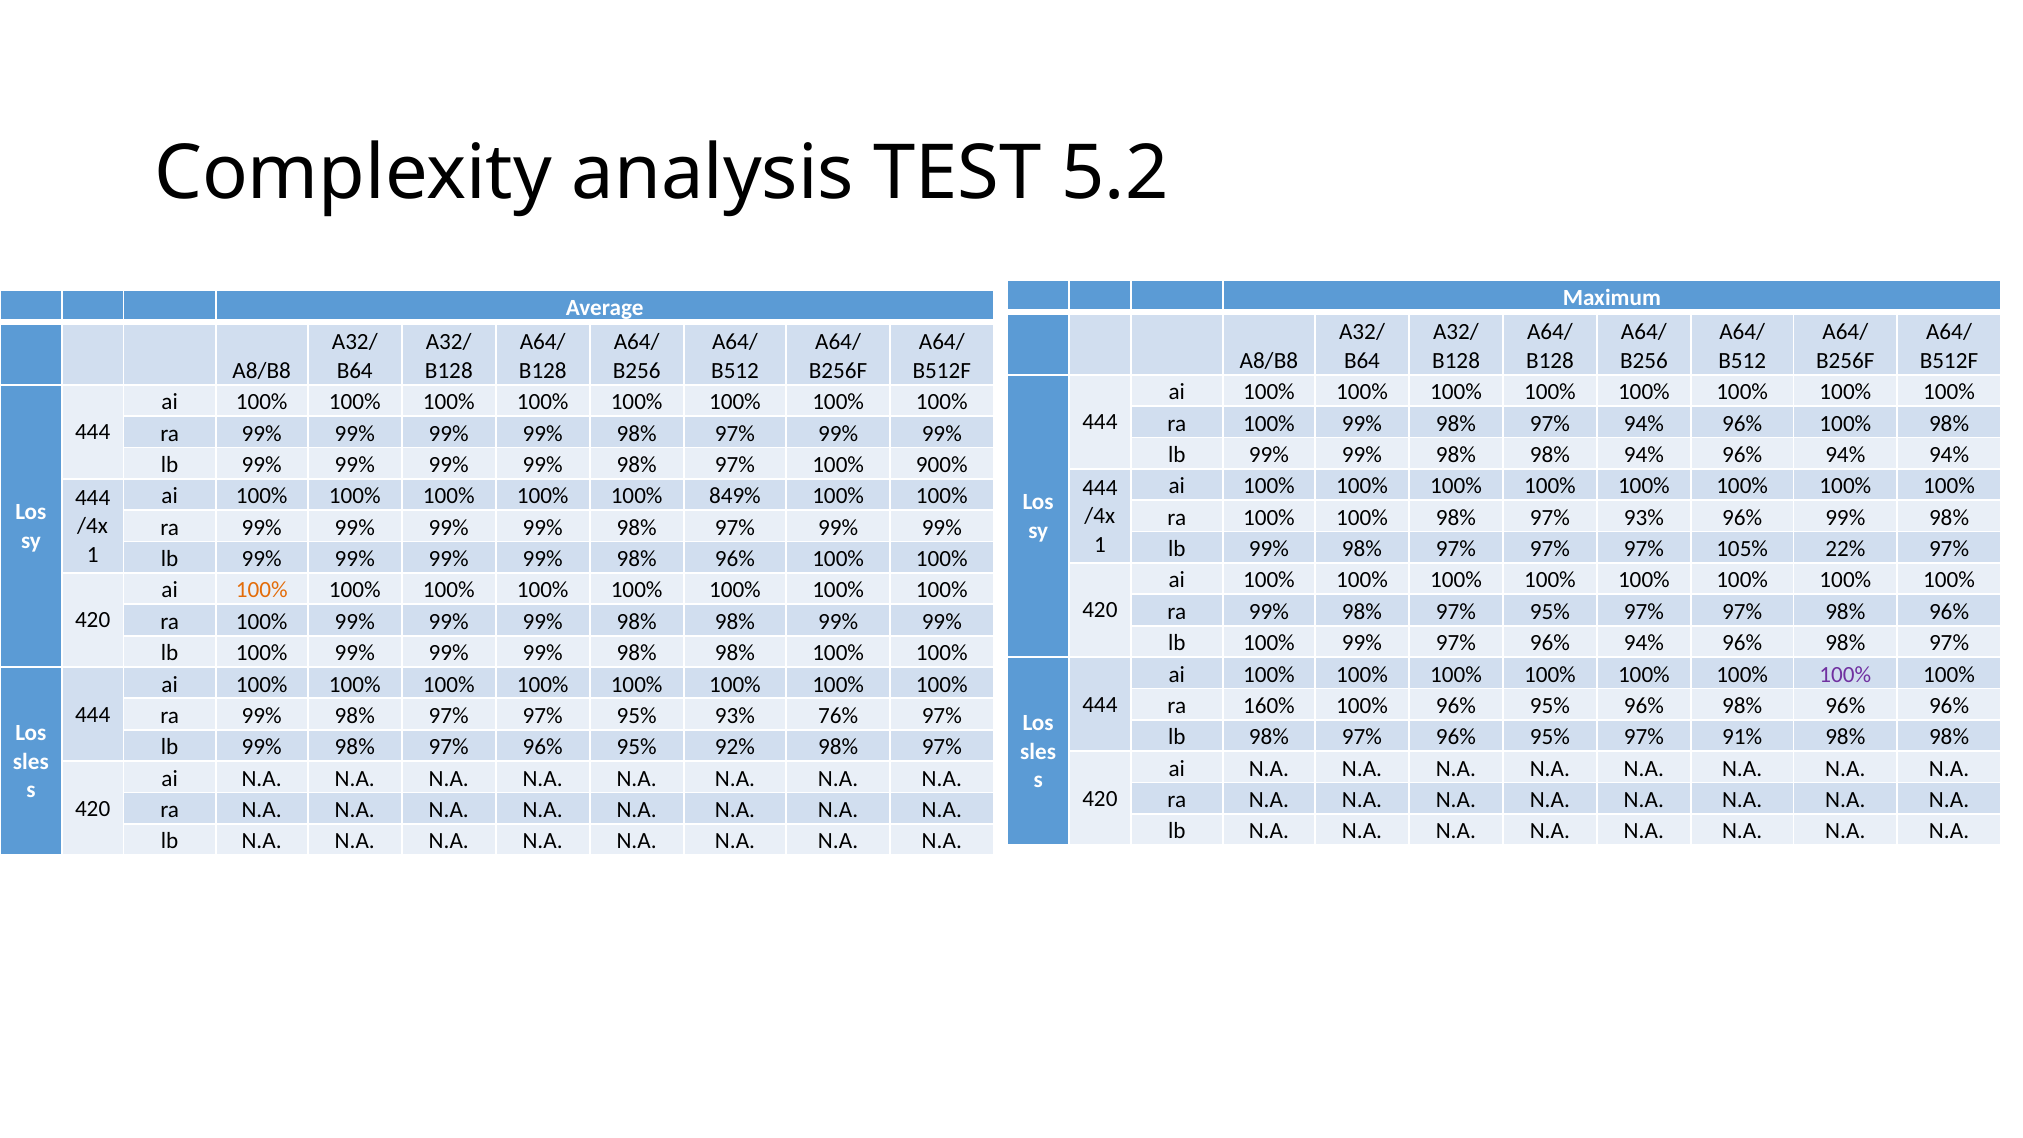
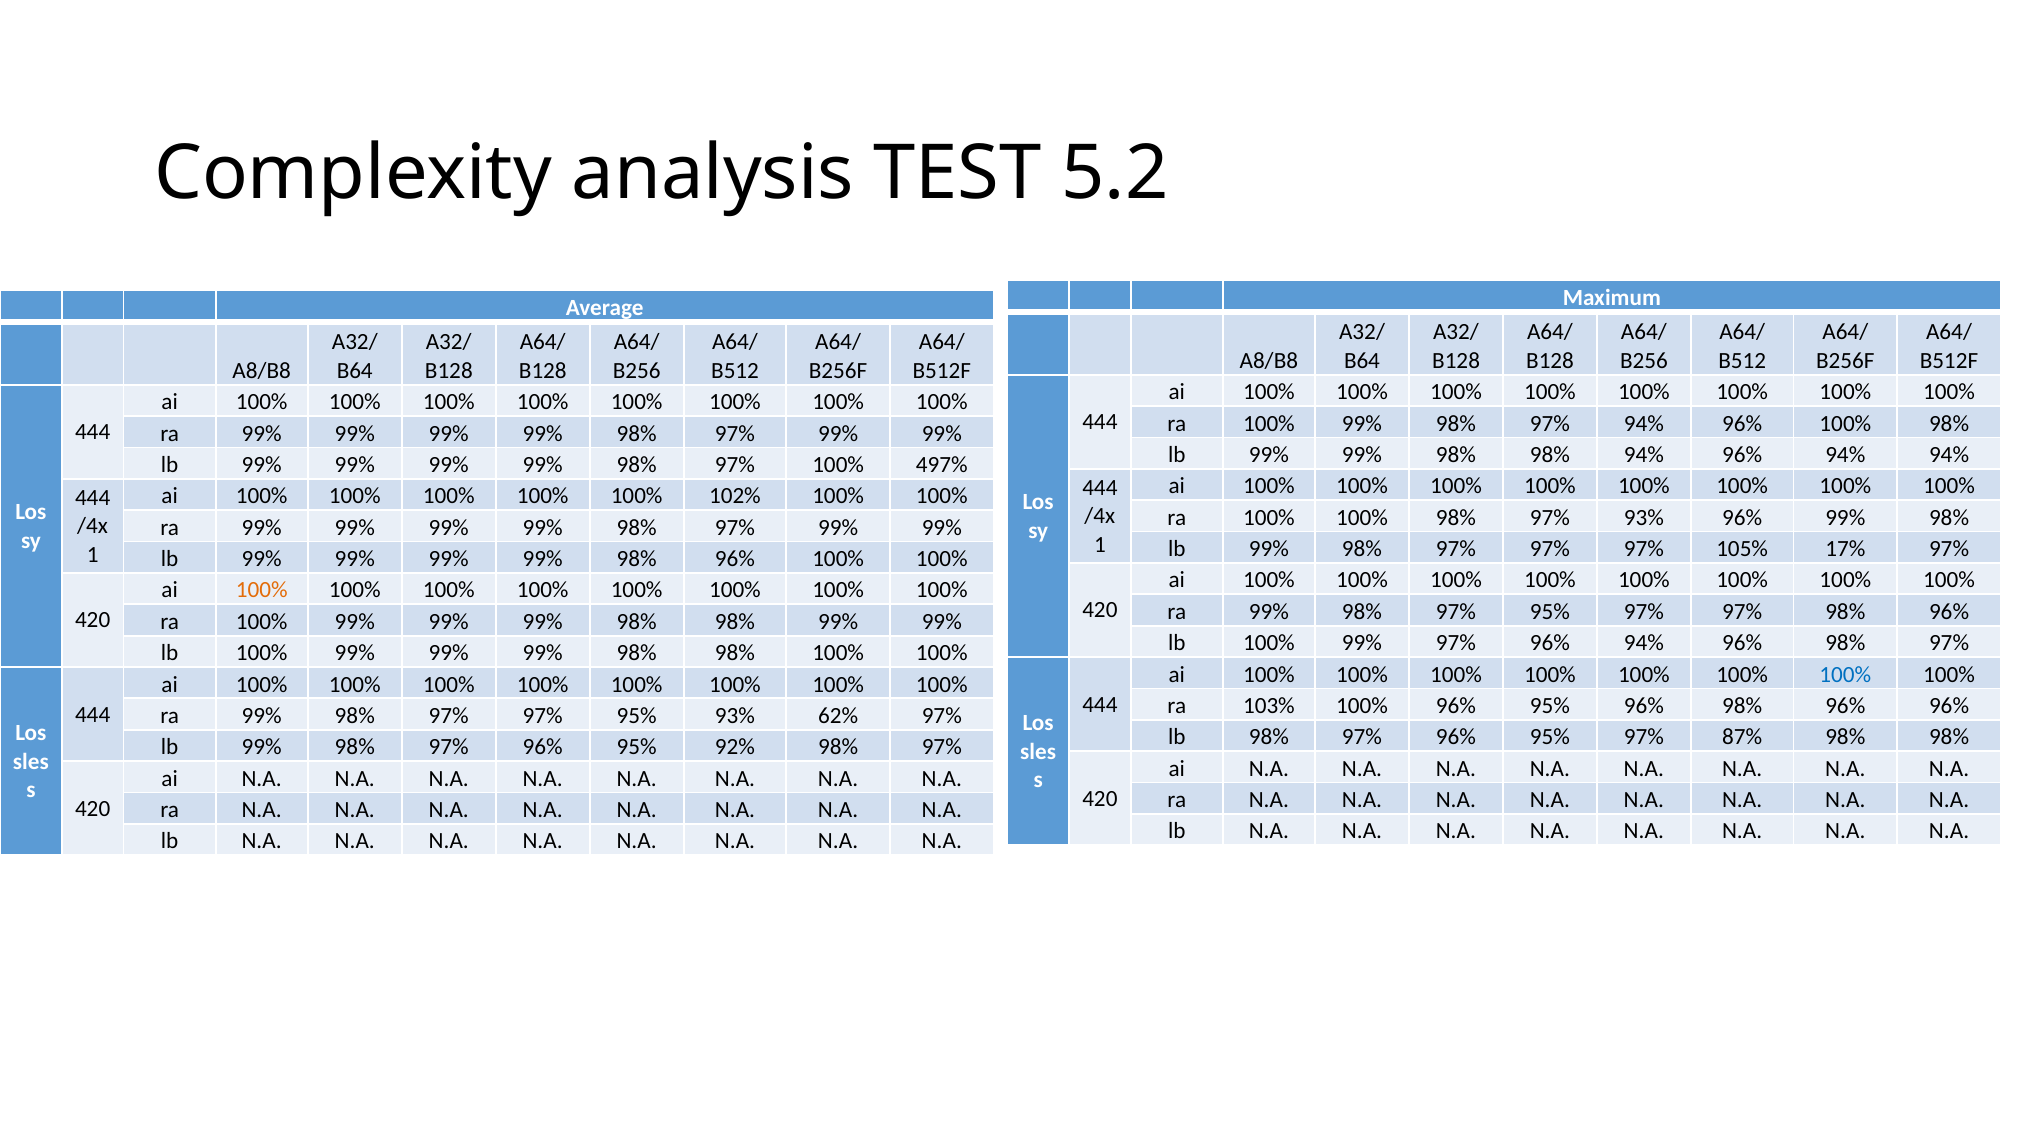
900%: 900% -> 497% (942, 465)
849%: 849% -> 102% (735, 496)
22%: 22% -> 17% (1845, 549)
100% colour: purple -> blue (1845, 674)
160%: 160% -> 103% (1269, 706)
76%: 76% -> 62% (838, 716)
91%: 91% -> 87% (1742, 737)
